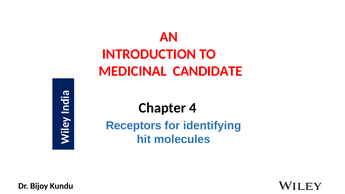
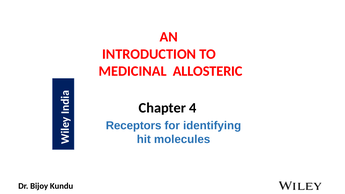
CANDIDATE: CANDIDATE -> ALLOSTERIC (208, 71)
